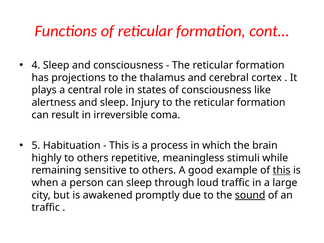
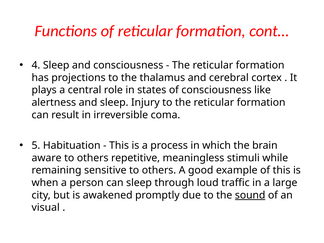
highly: highly -> aware (47, 158)
this underline: present -> none (282, 170)
traffic: traffic -> visual (46, 208)
